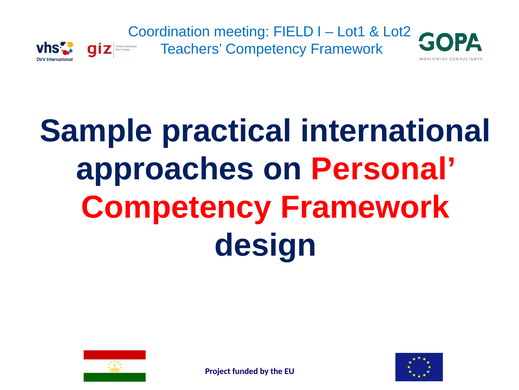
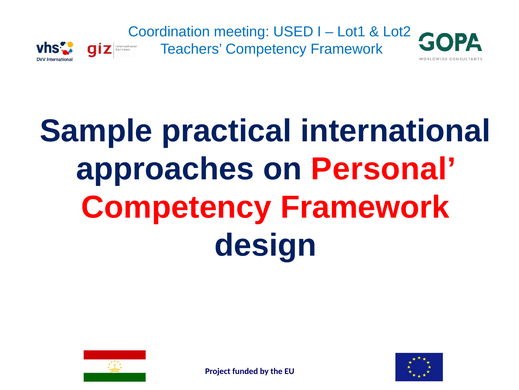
FIELD: FIELD -> USED (293, 32)
